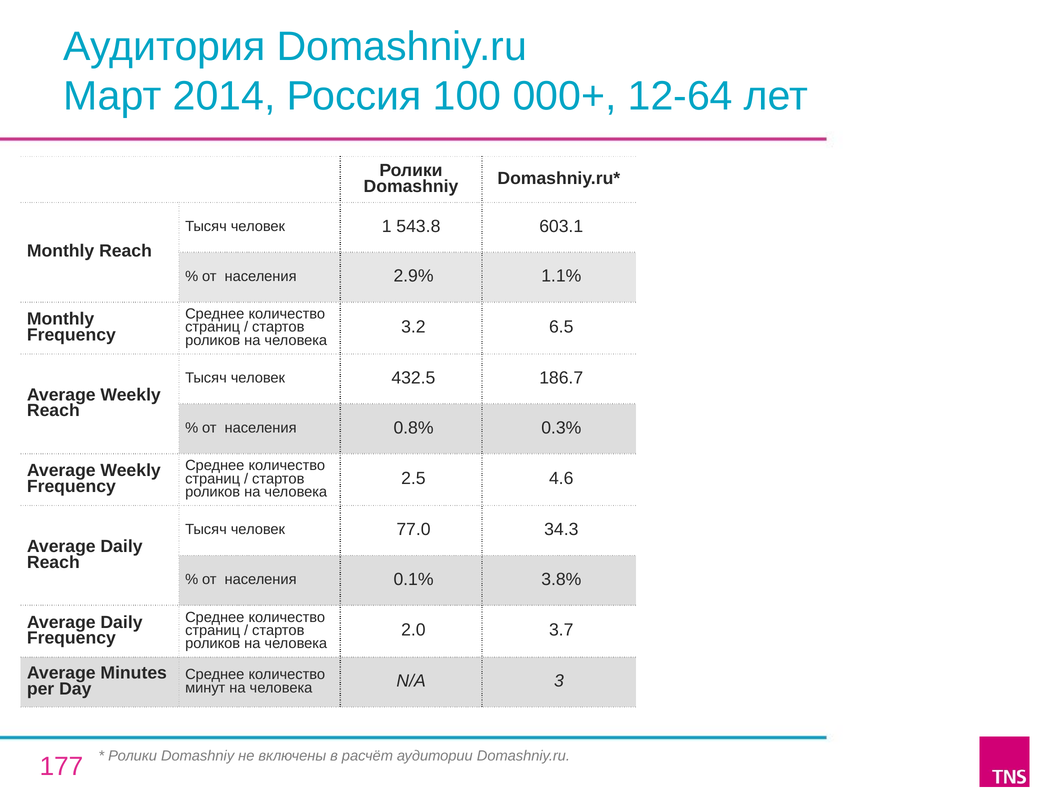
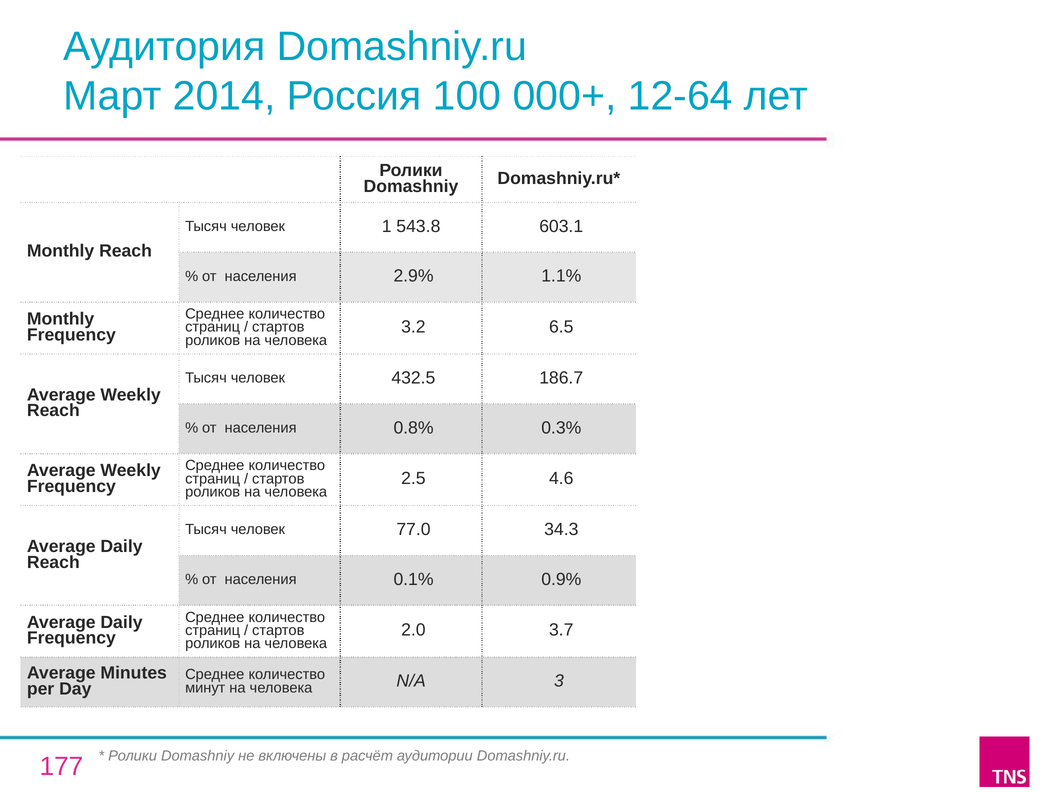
3.8%: 3.8% -> 0.9% (561, 580)
